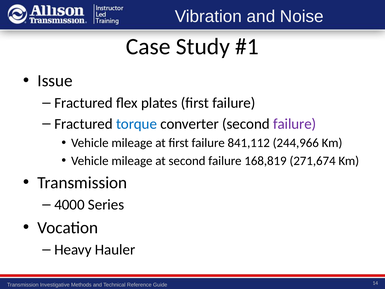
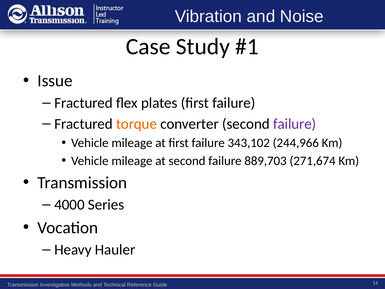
torque colour: blue -> orange (137, 124)
841,112: 841,112 -> 343,102 (249, 143)
168,819: 168,819 -> 889,703 (265, 161)
